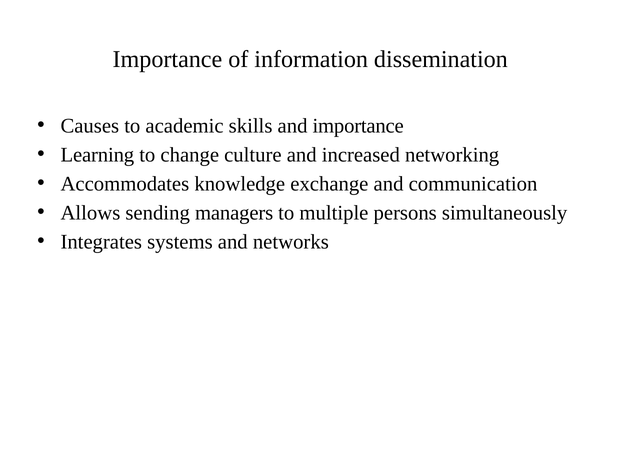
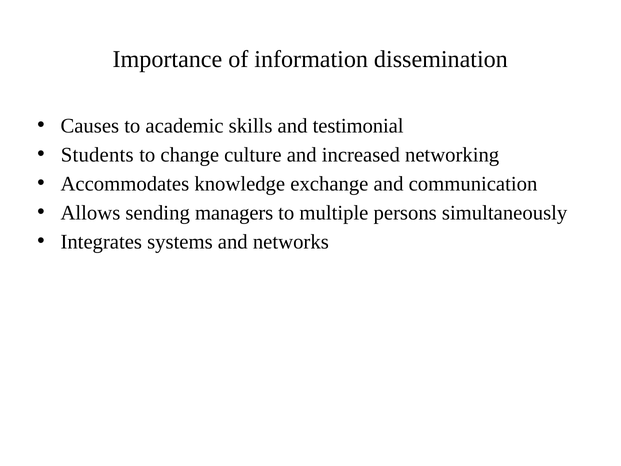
and importance: importance -> testimonial (358, 126)
Learning: Learning -> Students (97, 155)
